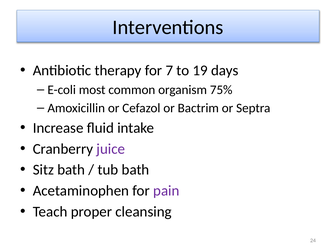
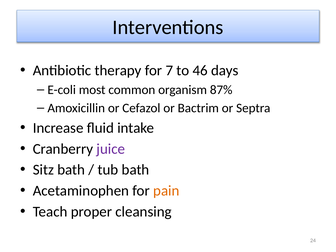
19: 19 -> 46 (200, 70)
75%: 75% -> 87% (221, 90)
pain colour: purple -> orange (166, 191)
